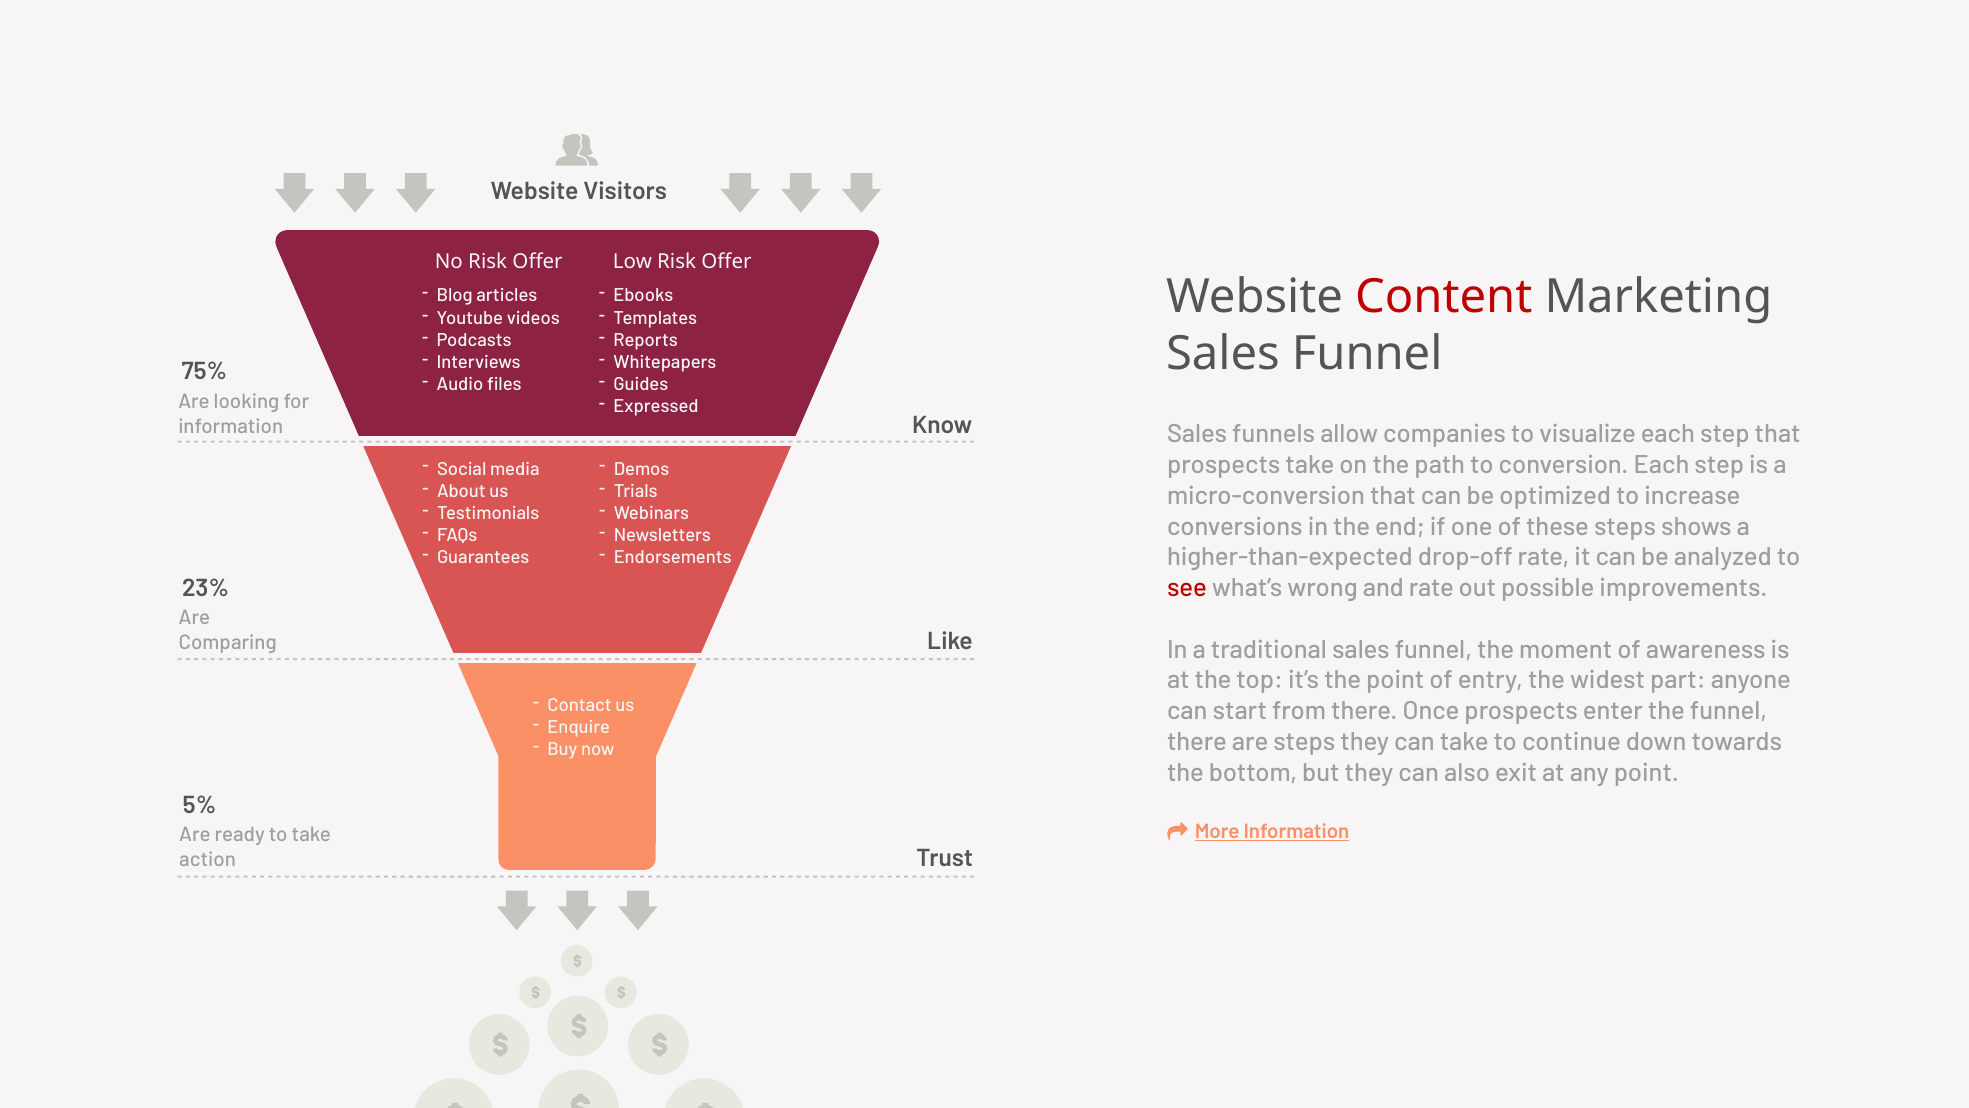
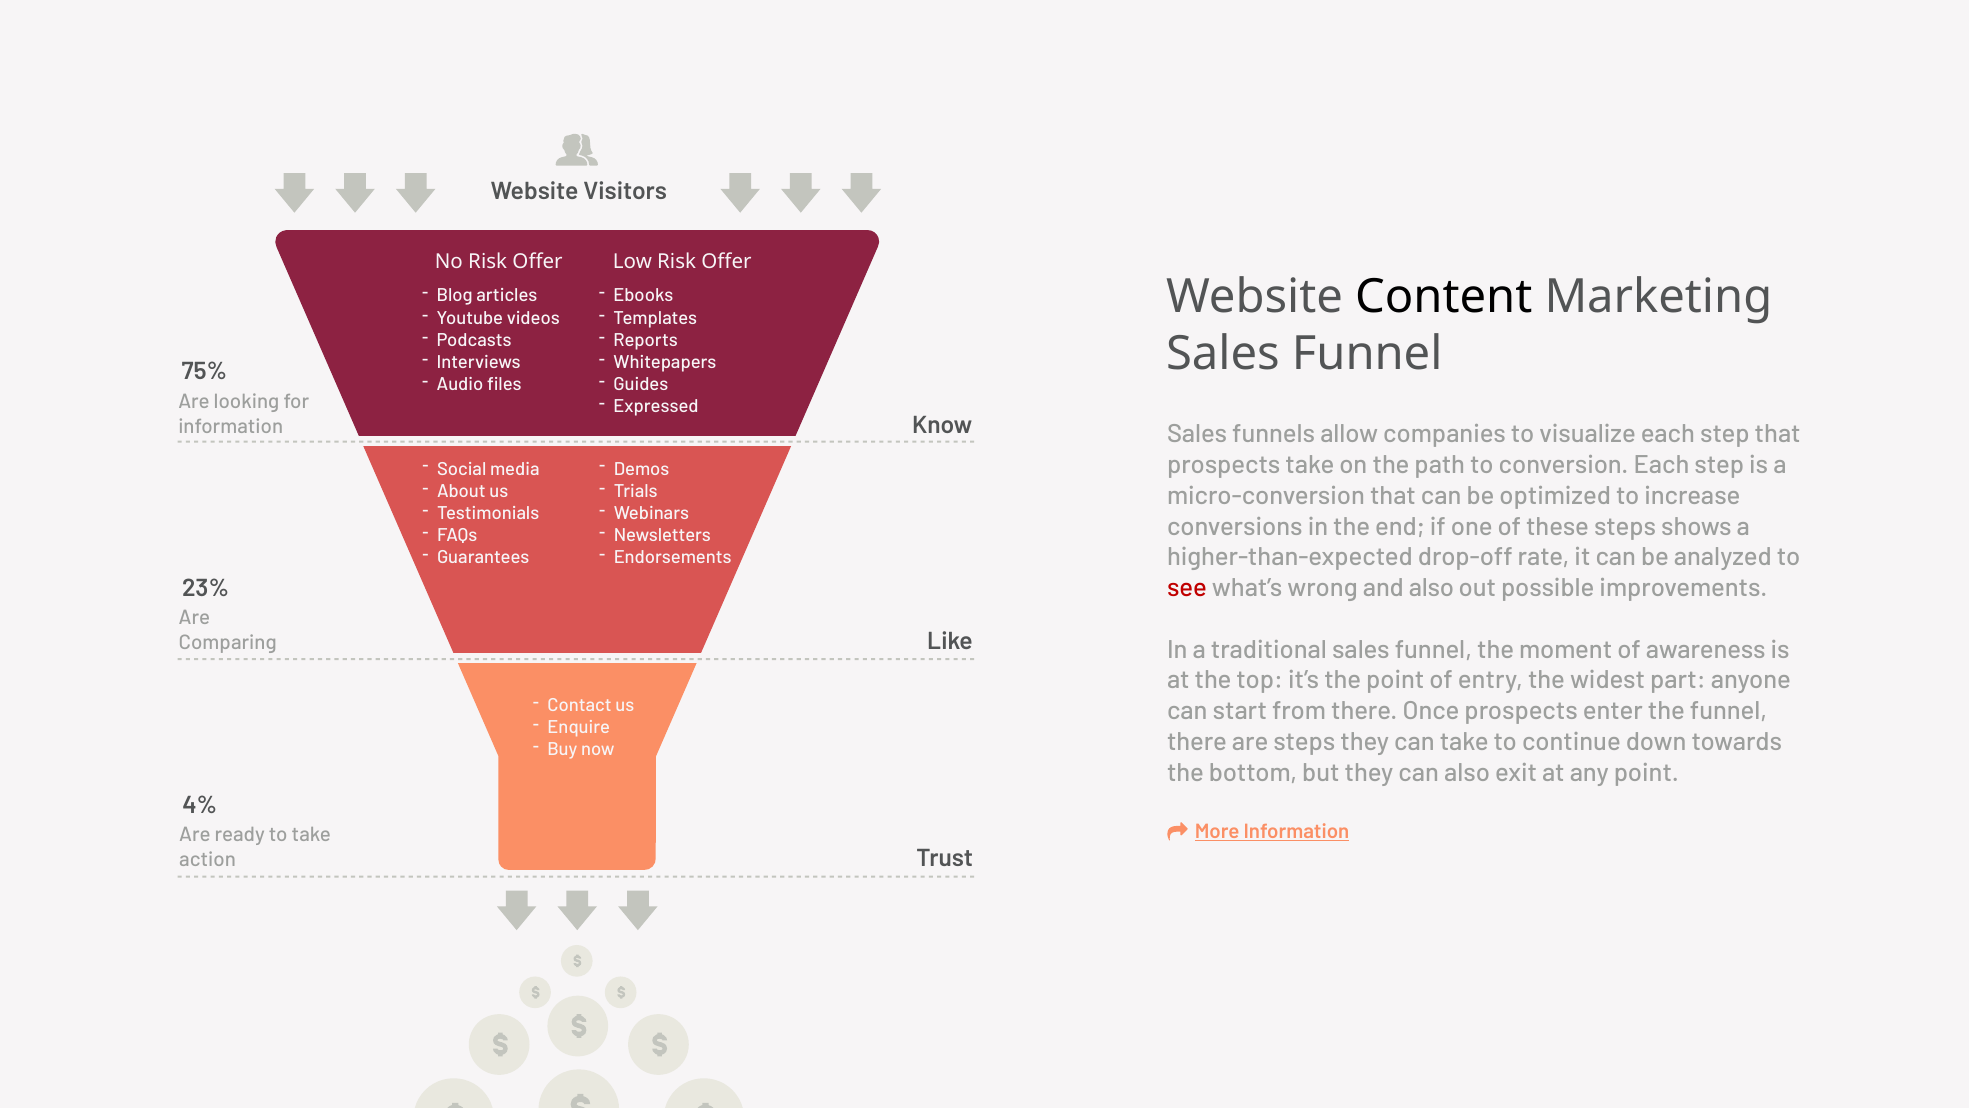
Content colour: red -> black (1444, 297)
and rate: rate -> also (1431, 588)
5%: 5% -> 4% (200, 805)
